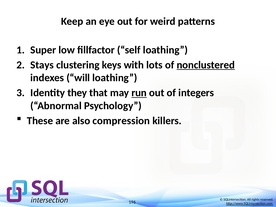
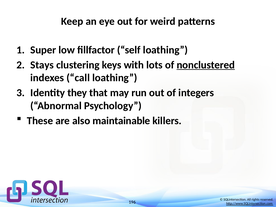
will: will -> call (78, 78)
run underline: present -> none (139, 93)
compression: compression -> maintainable (121, 121)
